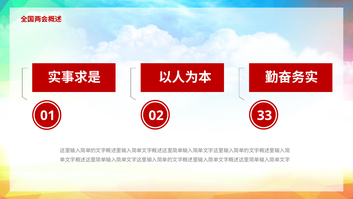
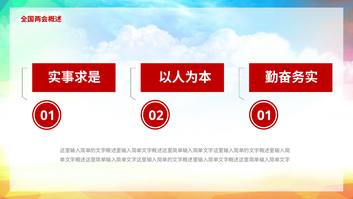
02 33: 33 -> 01 (265, 115)
